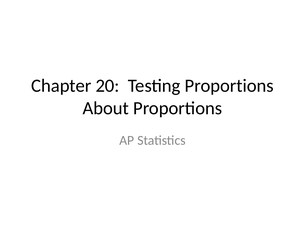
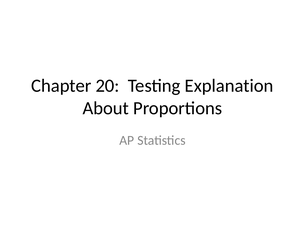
Testing Proportions: Proportions -> Explanation (229, 86)
